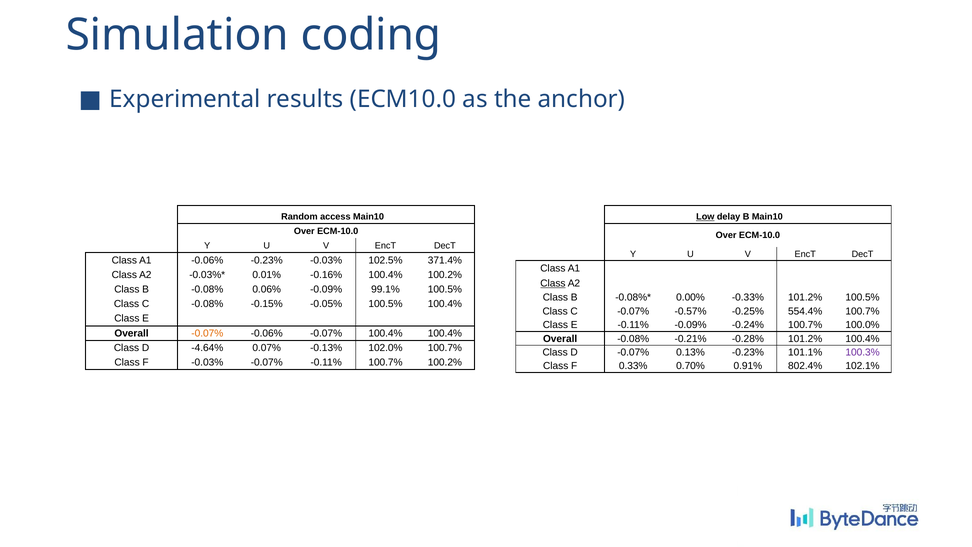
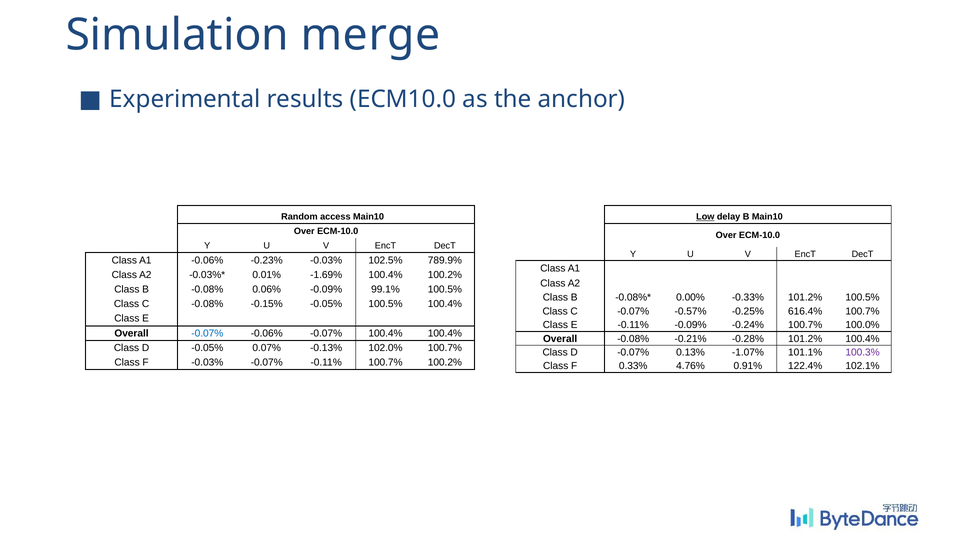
coding: coding -> merge (371, 35)
371.4%: 371.4% -> 789.9% (445, 260)
-0.16%: -0.16% -> -1.69% (326, 275)
Class underline: present -> none (553, 283)
554.4%: 554.4% -> 616.4% (805, 311)
-0.07% colour: orange -> blue (207, 333)
D -4.64%: -4.64% -> -0.05% (207, 348)
0.13% -0.23%: -0.23% -> -1.07% (748, 352)
0.70%: 0.70% -> 4.76% (691, 366)
802.4%: 802.4% -> 122.4% (805, 366)
